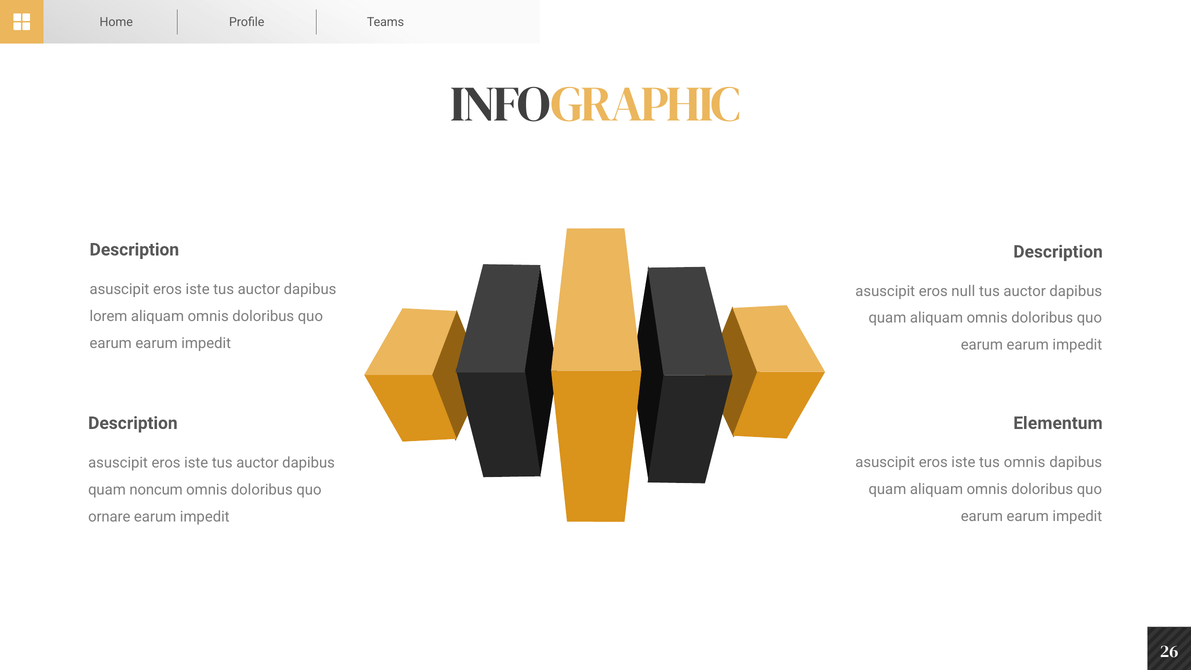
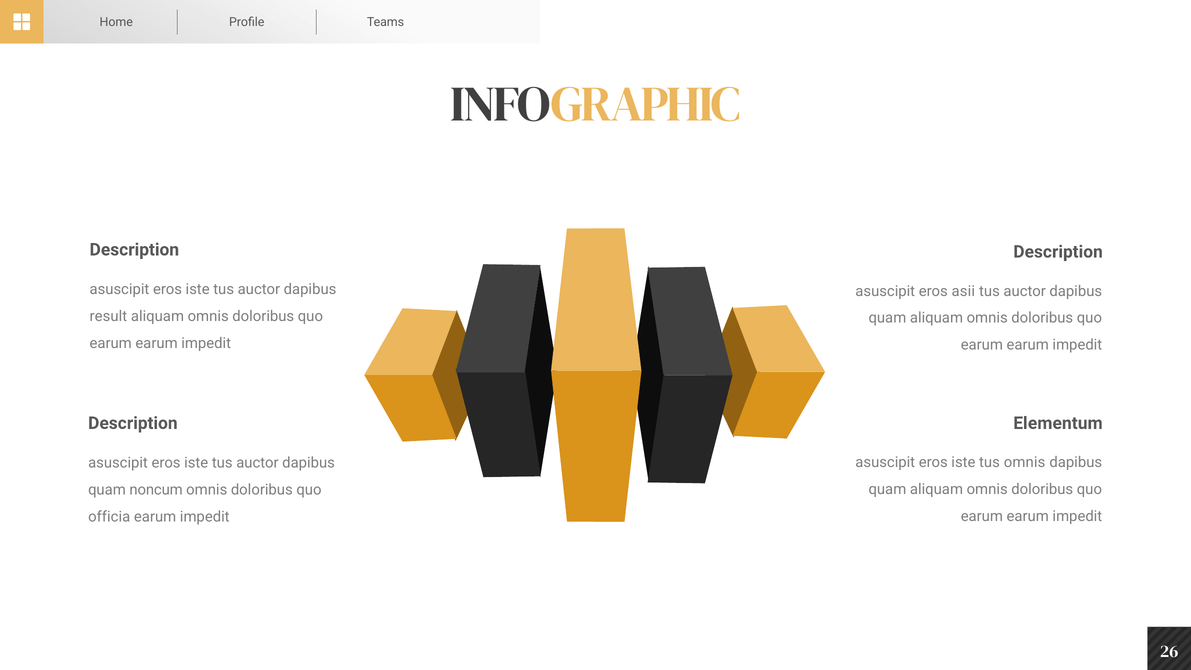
null: null -> asii (963, 291)
lorem: lorem -> result (108, 316)
ornare: ornare -> officia (109, 517)
